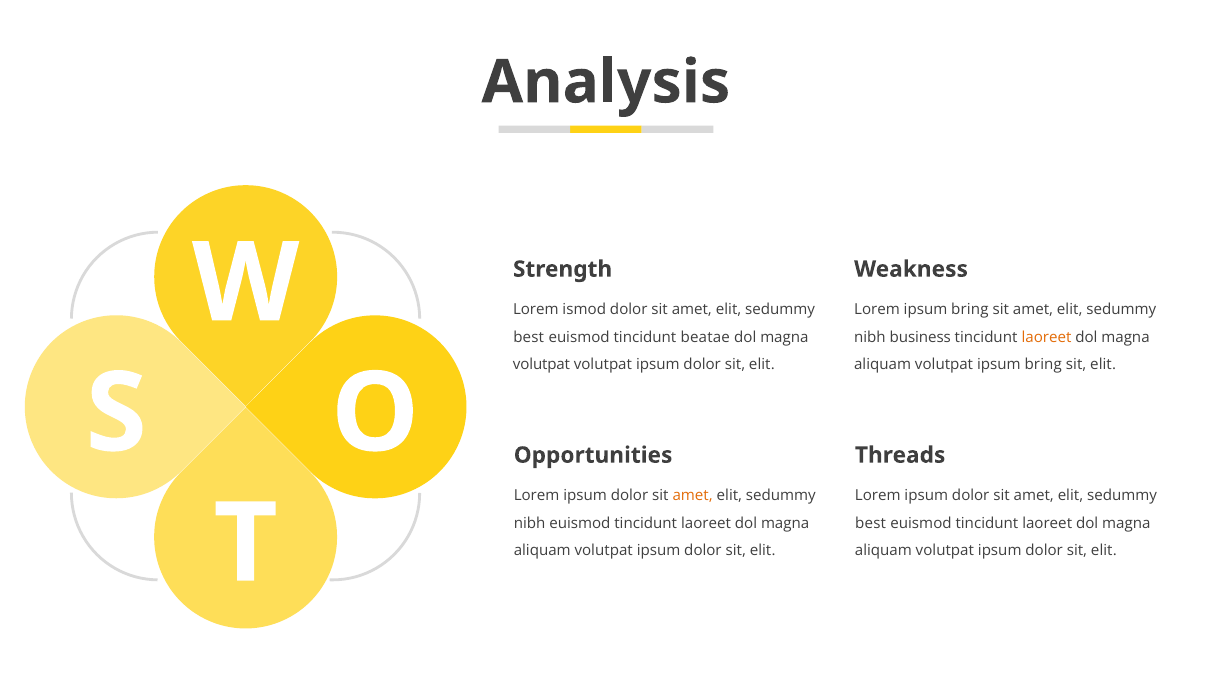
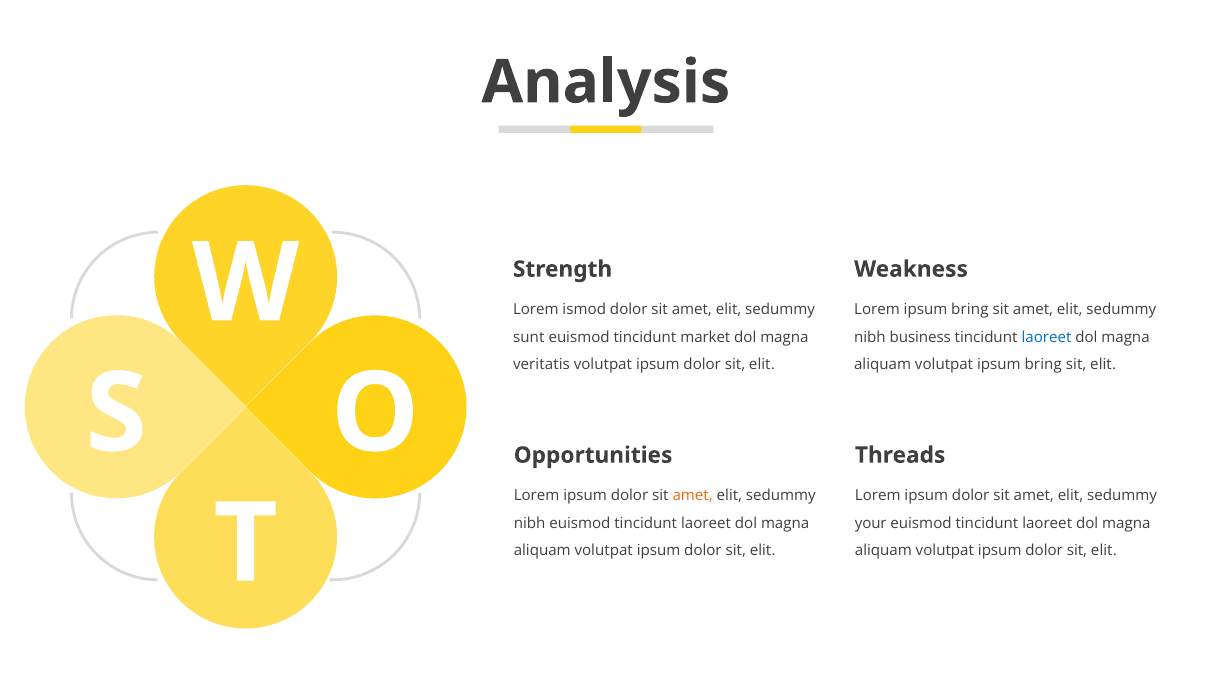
best: best -> sunt (529, 337)
beatae: beatae -> market (705, 337)
laoreet colour: orange -> blue (1047, 337)
volutpat: volutpat -> veritatis (541, 364)
best: best -> your (871, 523)
